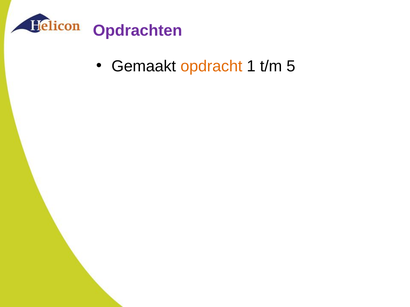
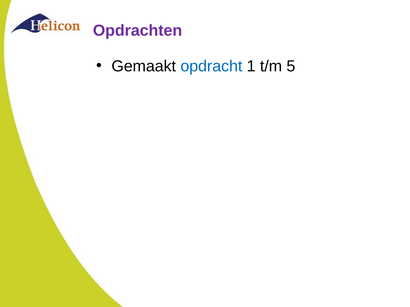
opdracht colour: orange -> blue (211, 66)
